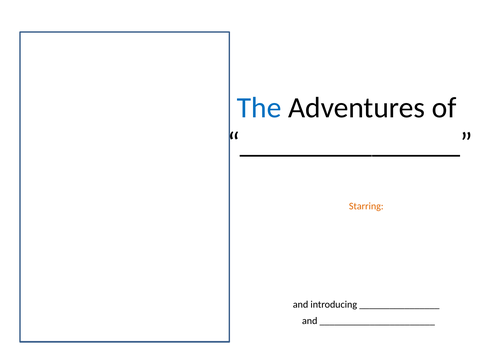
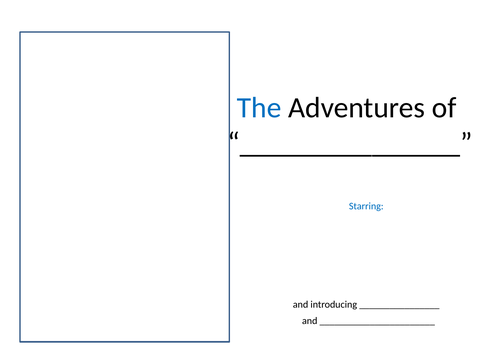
Starring colour: orange -> blue (366, 206)
